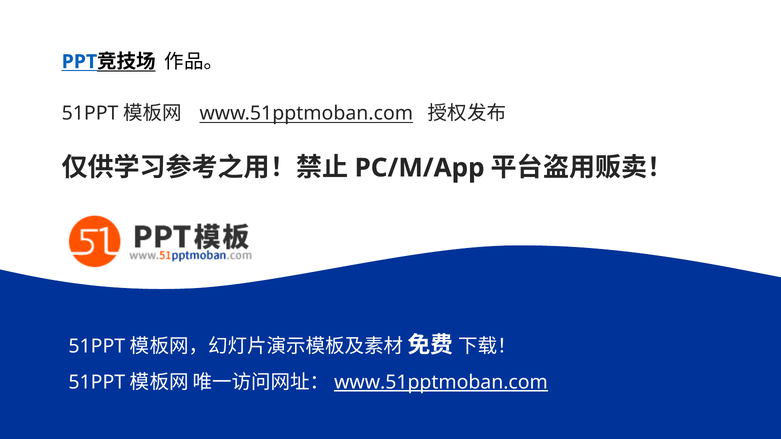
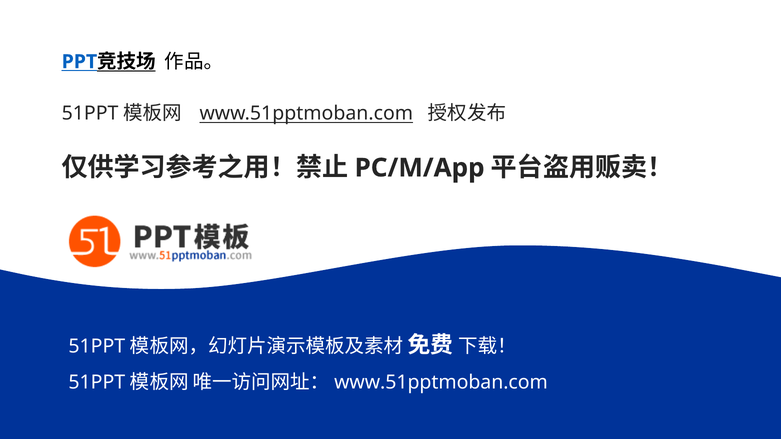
www.51pptmoban.com underline: present -> none (441, 383)
